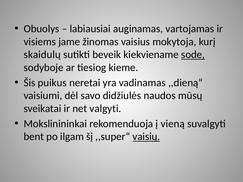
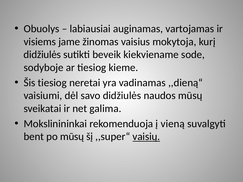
skaidulų: skaidulų -> didžiulės (42, 55)
sode underline: present -> none (193, 55)
Šis puikus: puikus -> tiesiog (52, 83)
valgyti: valgyti -> galima (105, 109)
po ilgam: ilgam -> mūsų (72, 137)
